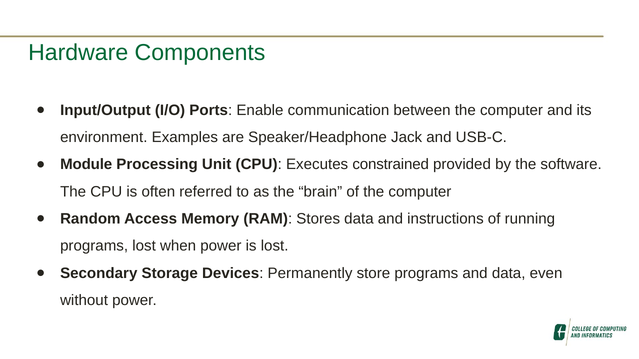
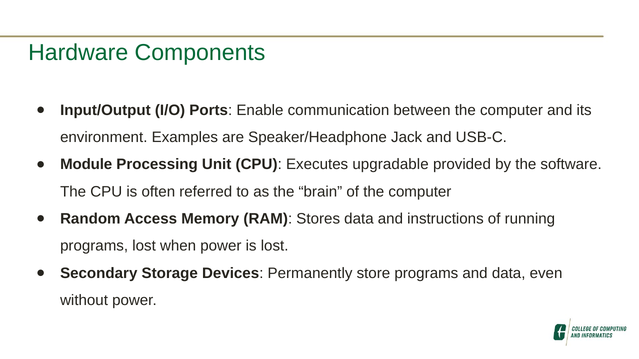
constrained: constrained -> upgradable (391, 165)
